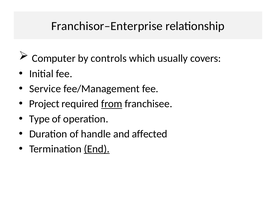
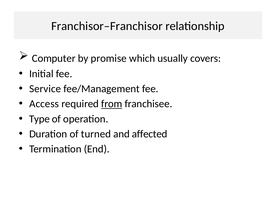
Franchisor–Enterprise: Franchisor–Enterprise -> Franchisor–Franchisor (107, 26)
controls: controls -> promise (109, 58)
Project: Project -> Access (44, 104)
handle: handle -> turned (96, 134)
End underline: present -> none (97, 149)
